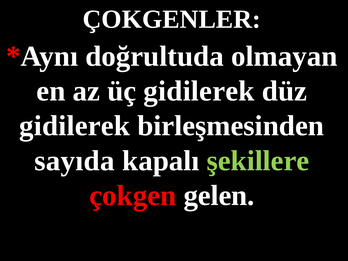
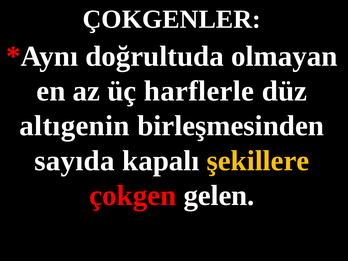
üç gidilerek: gidilerek -> harflerle (199, 91)
gidilerek: gidilerek -> altıgenin (75, 126)
şekillere colour: light green -> yellow (258, 161)
